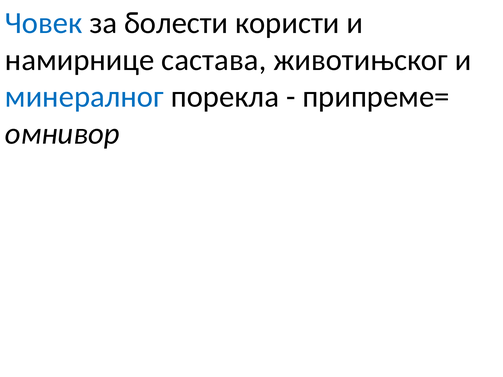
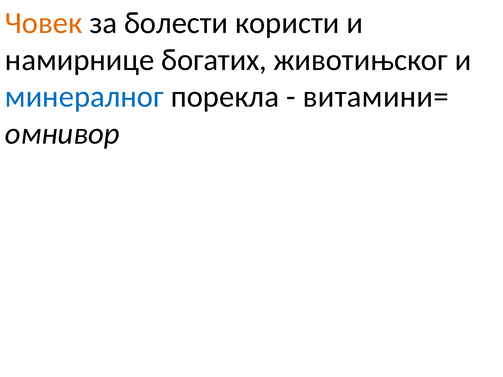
Човек colour: blue -> orange (44, 23)
састава: састава -> богатих (214, 60)
припреме=: припреме= -> витамини= (376, 97)
